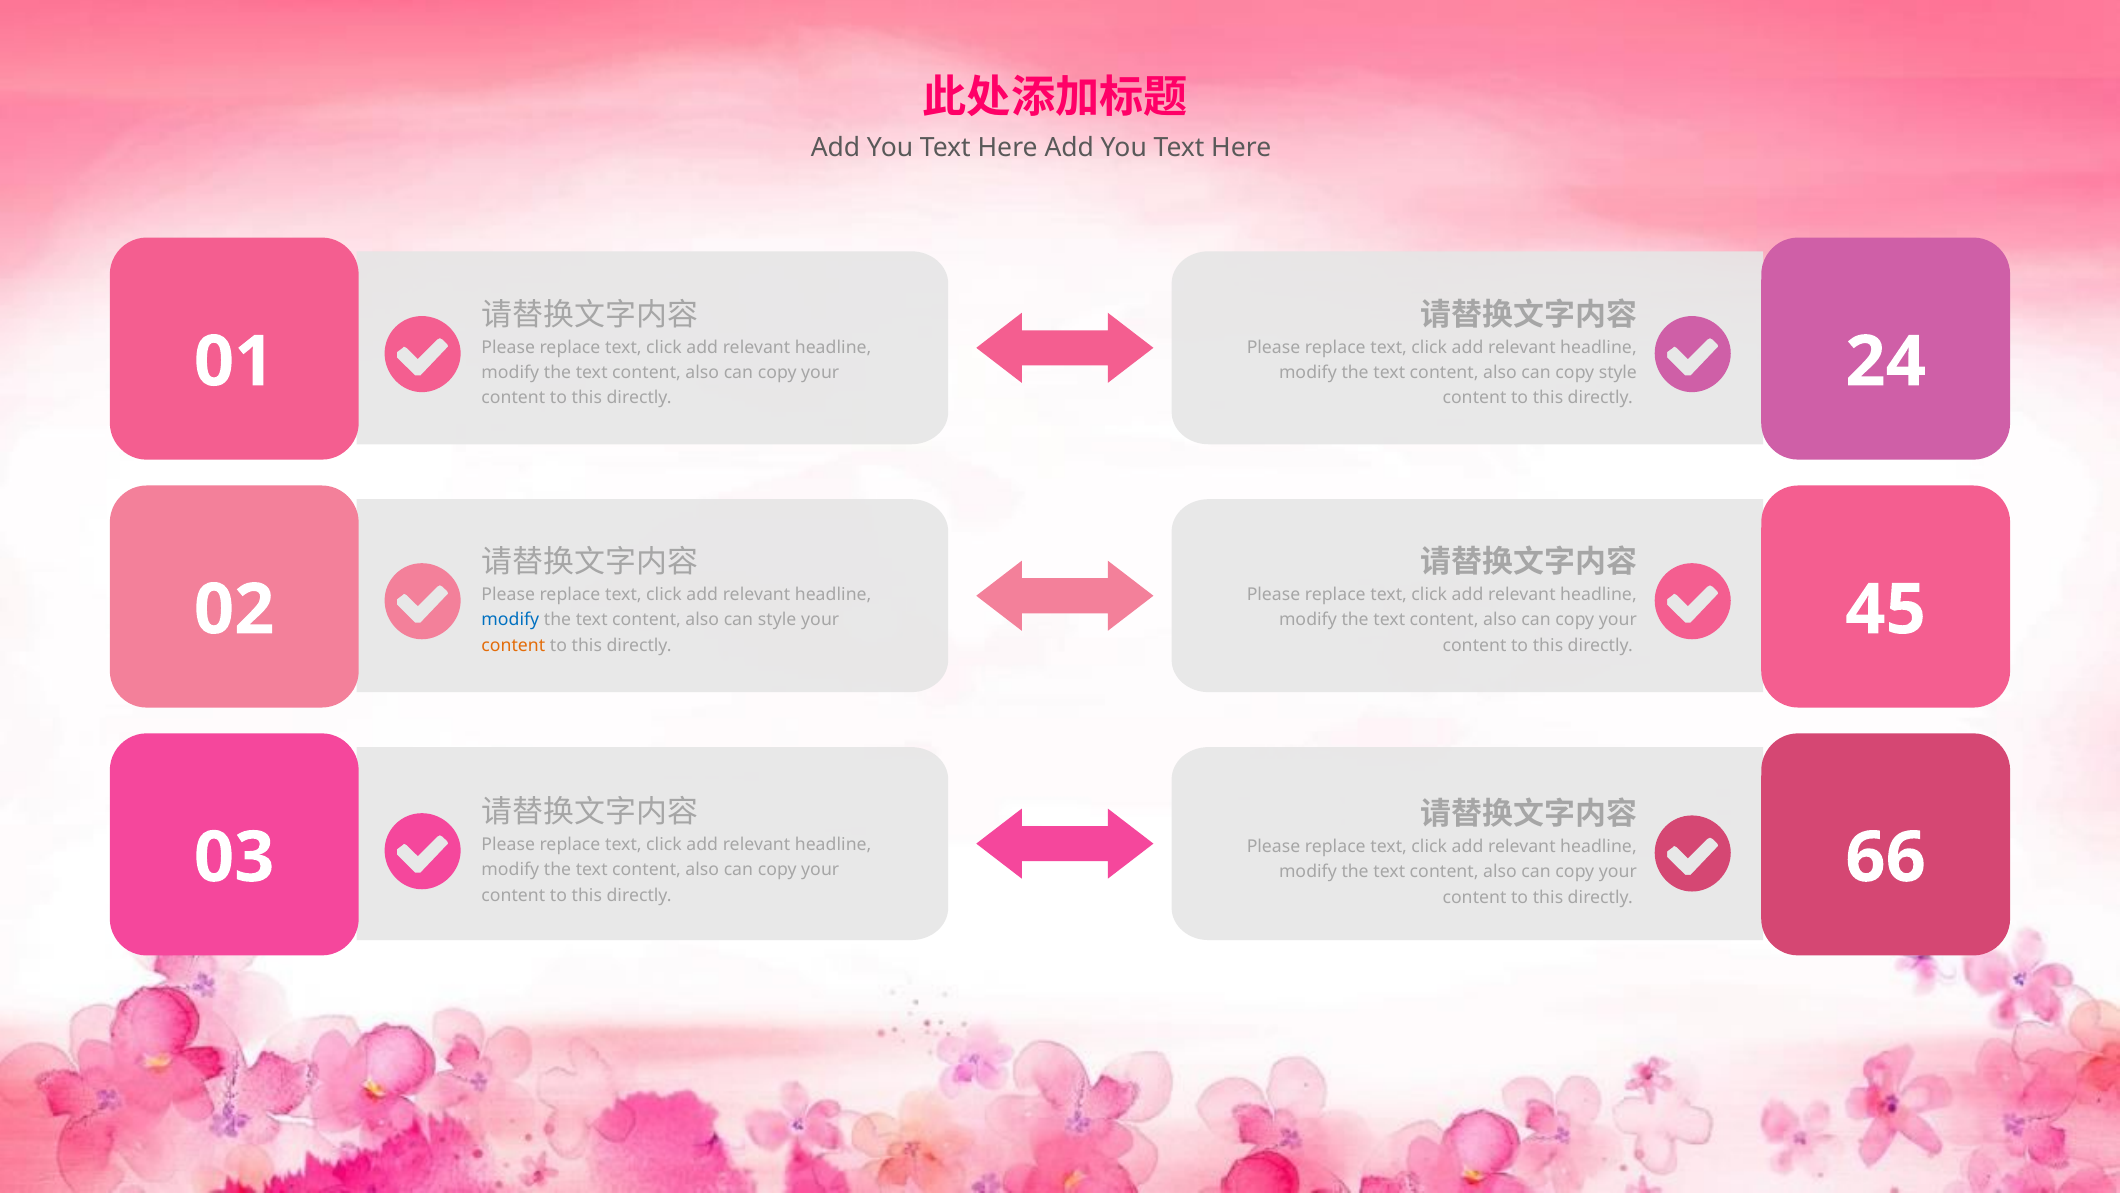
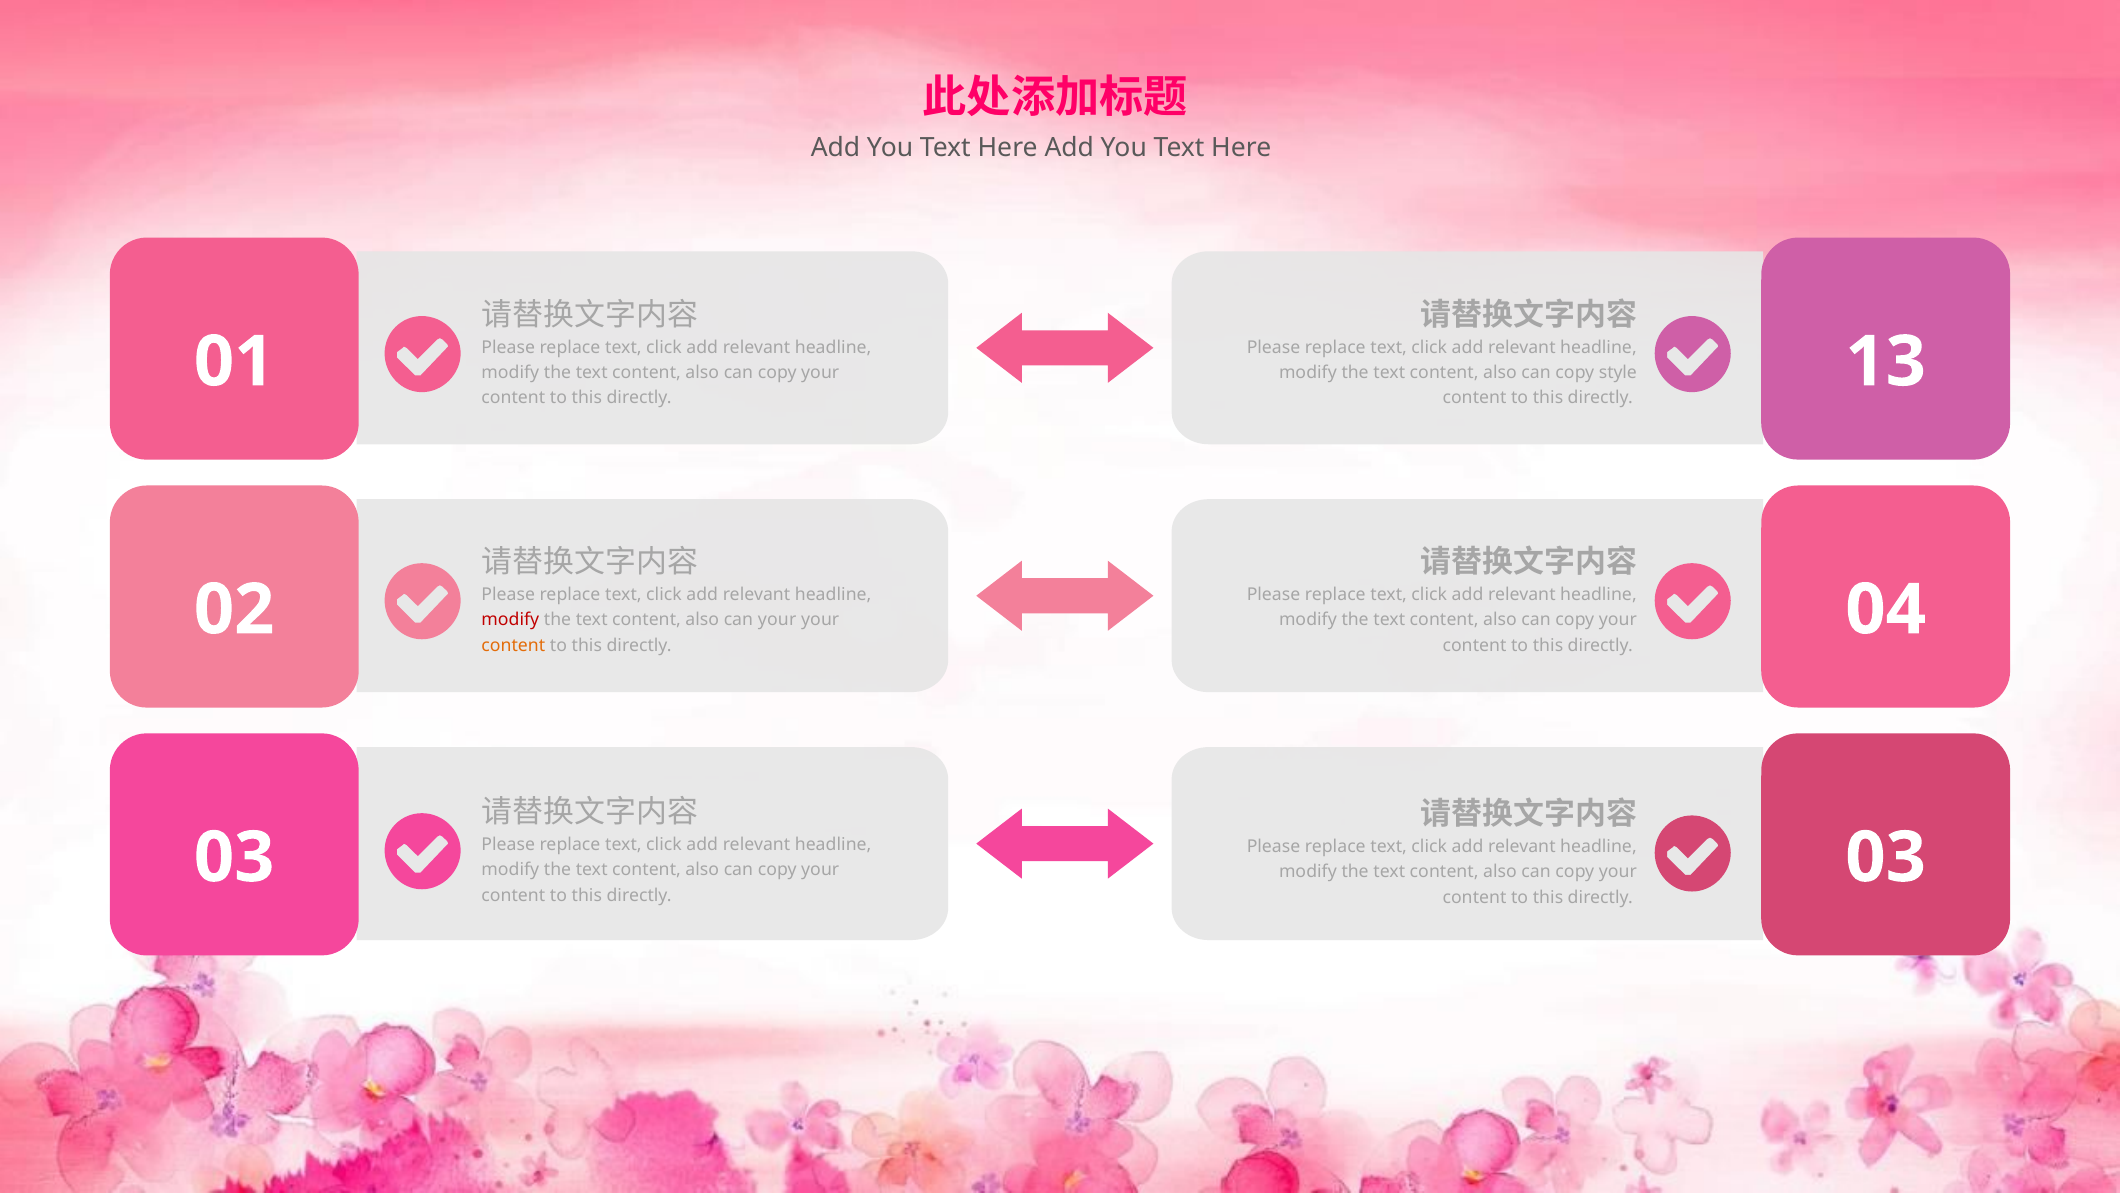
24: 24 -> 13 (1886, 362)
modify colour: blue -> red (510, 620)
can style: style -> your (777, 620)
45: 45 -> 04 (1886, 610)
66: 66 -> 03 (1886, 857)
